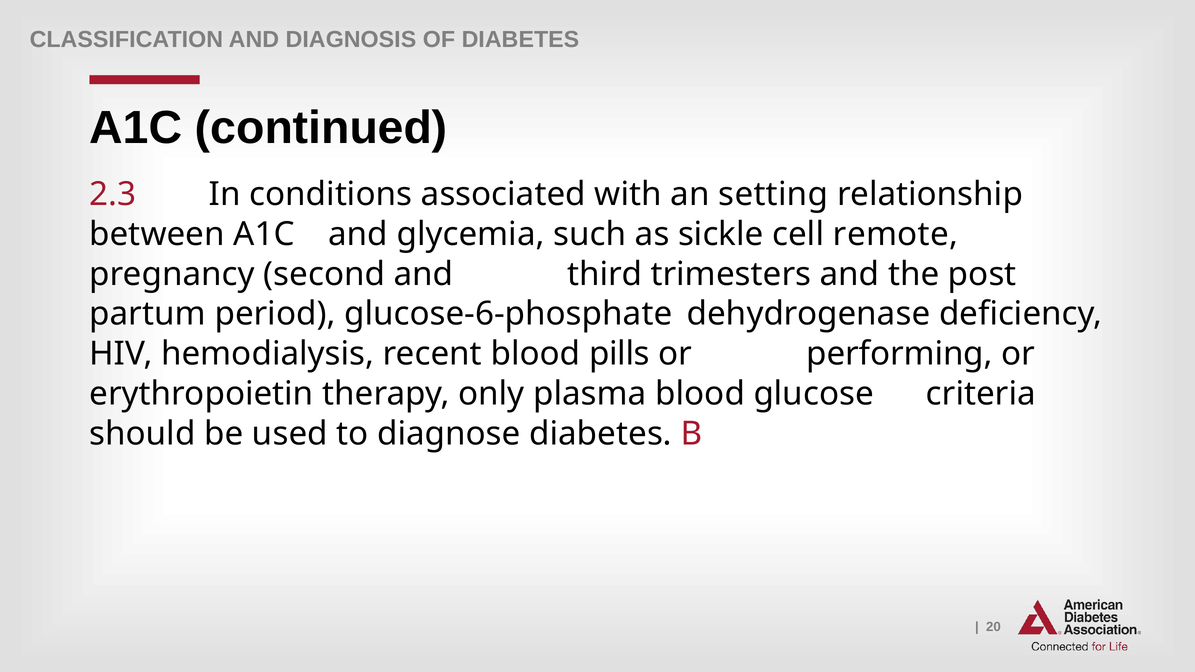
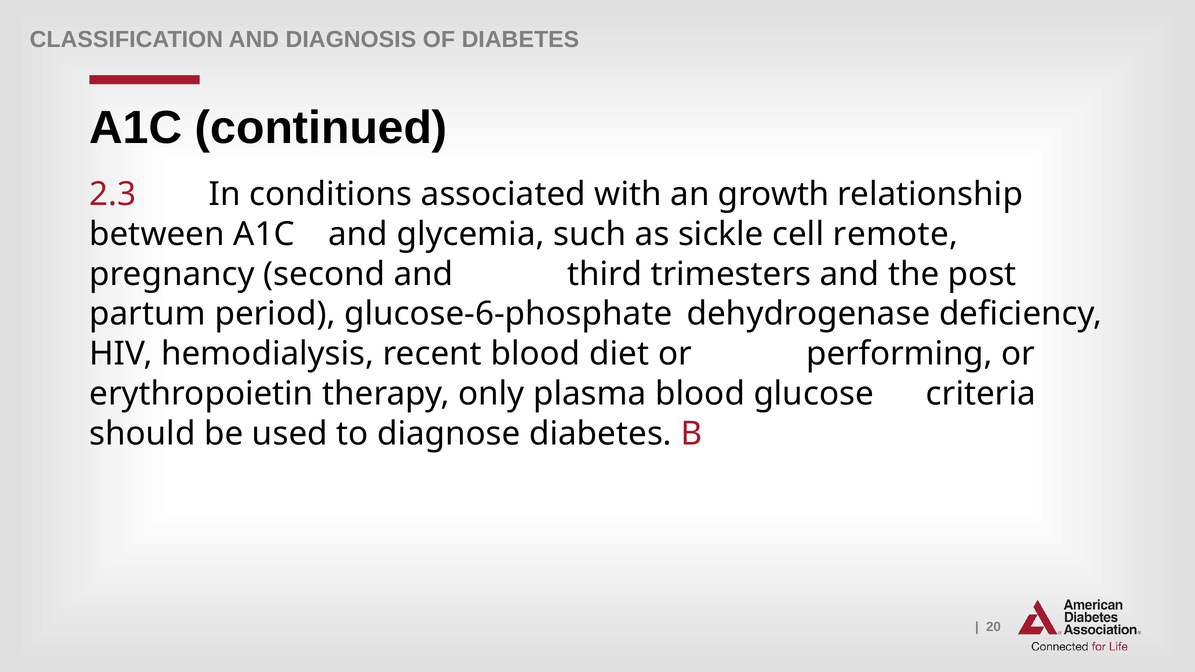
setting: setting -> growth (774, 195)
pills: pills -> diet (619, 354)
